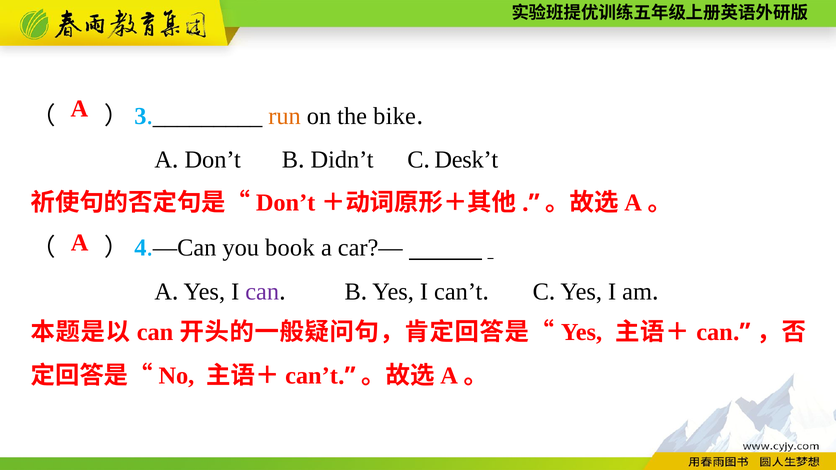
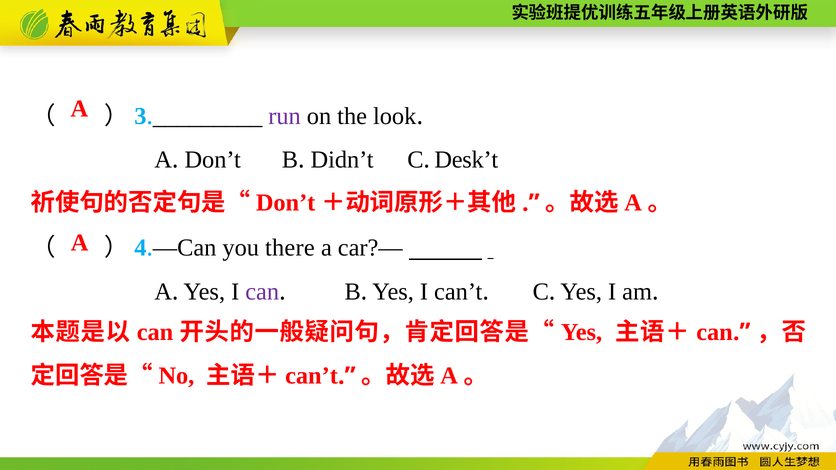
run colour: orange -> purple (285, 116)
bike: bike -> look (395, 116)
book: book -> there (290, 248)
